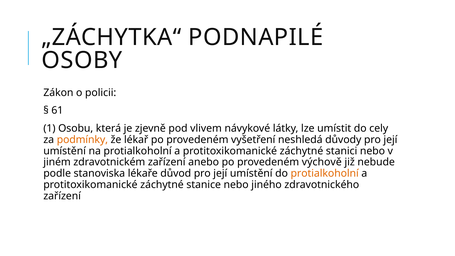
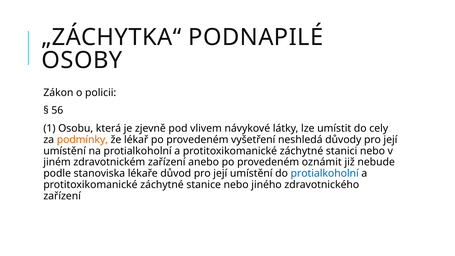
61: 61 -> 56 (57, 110)
výchově: výchově -> oznámit (322, 162)
protialkoholní colour: orange -> blue (325, 173)
